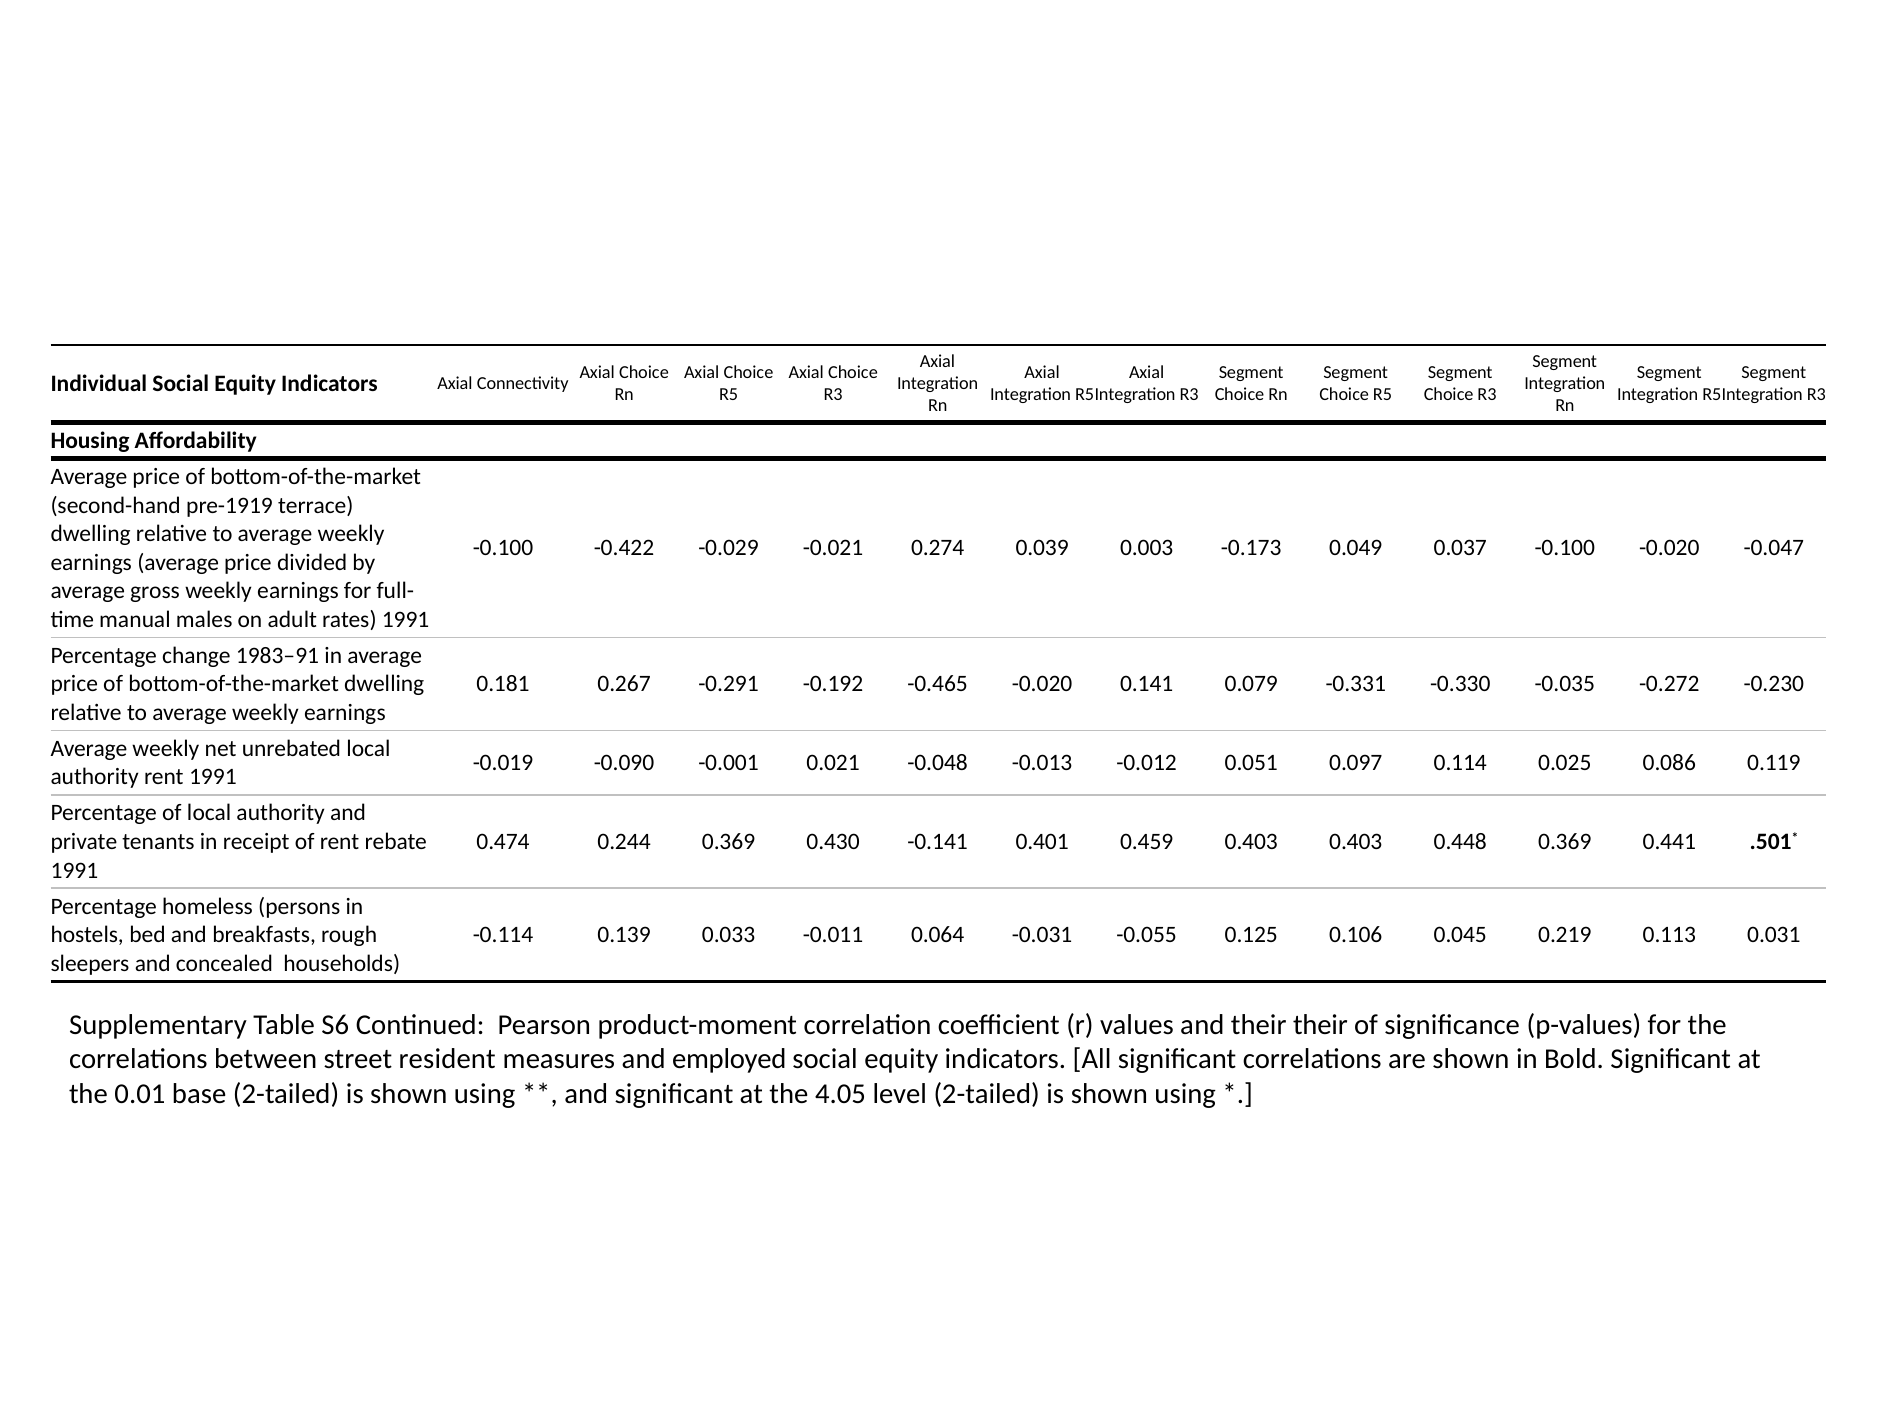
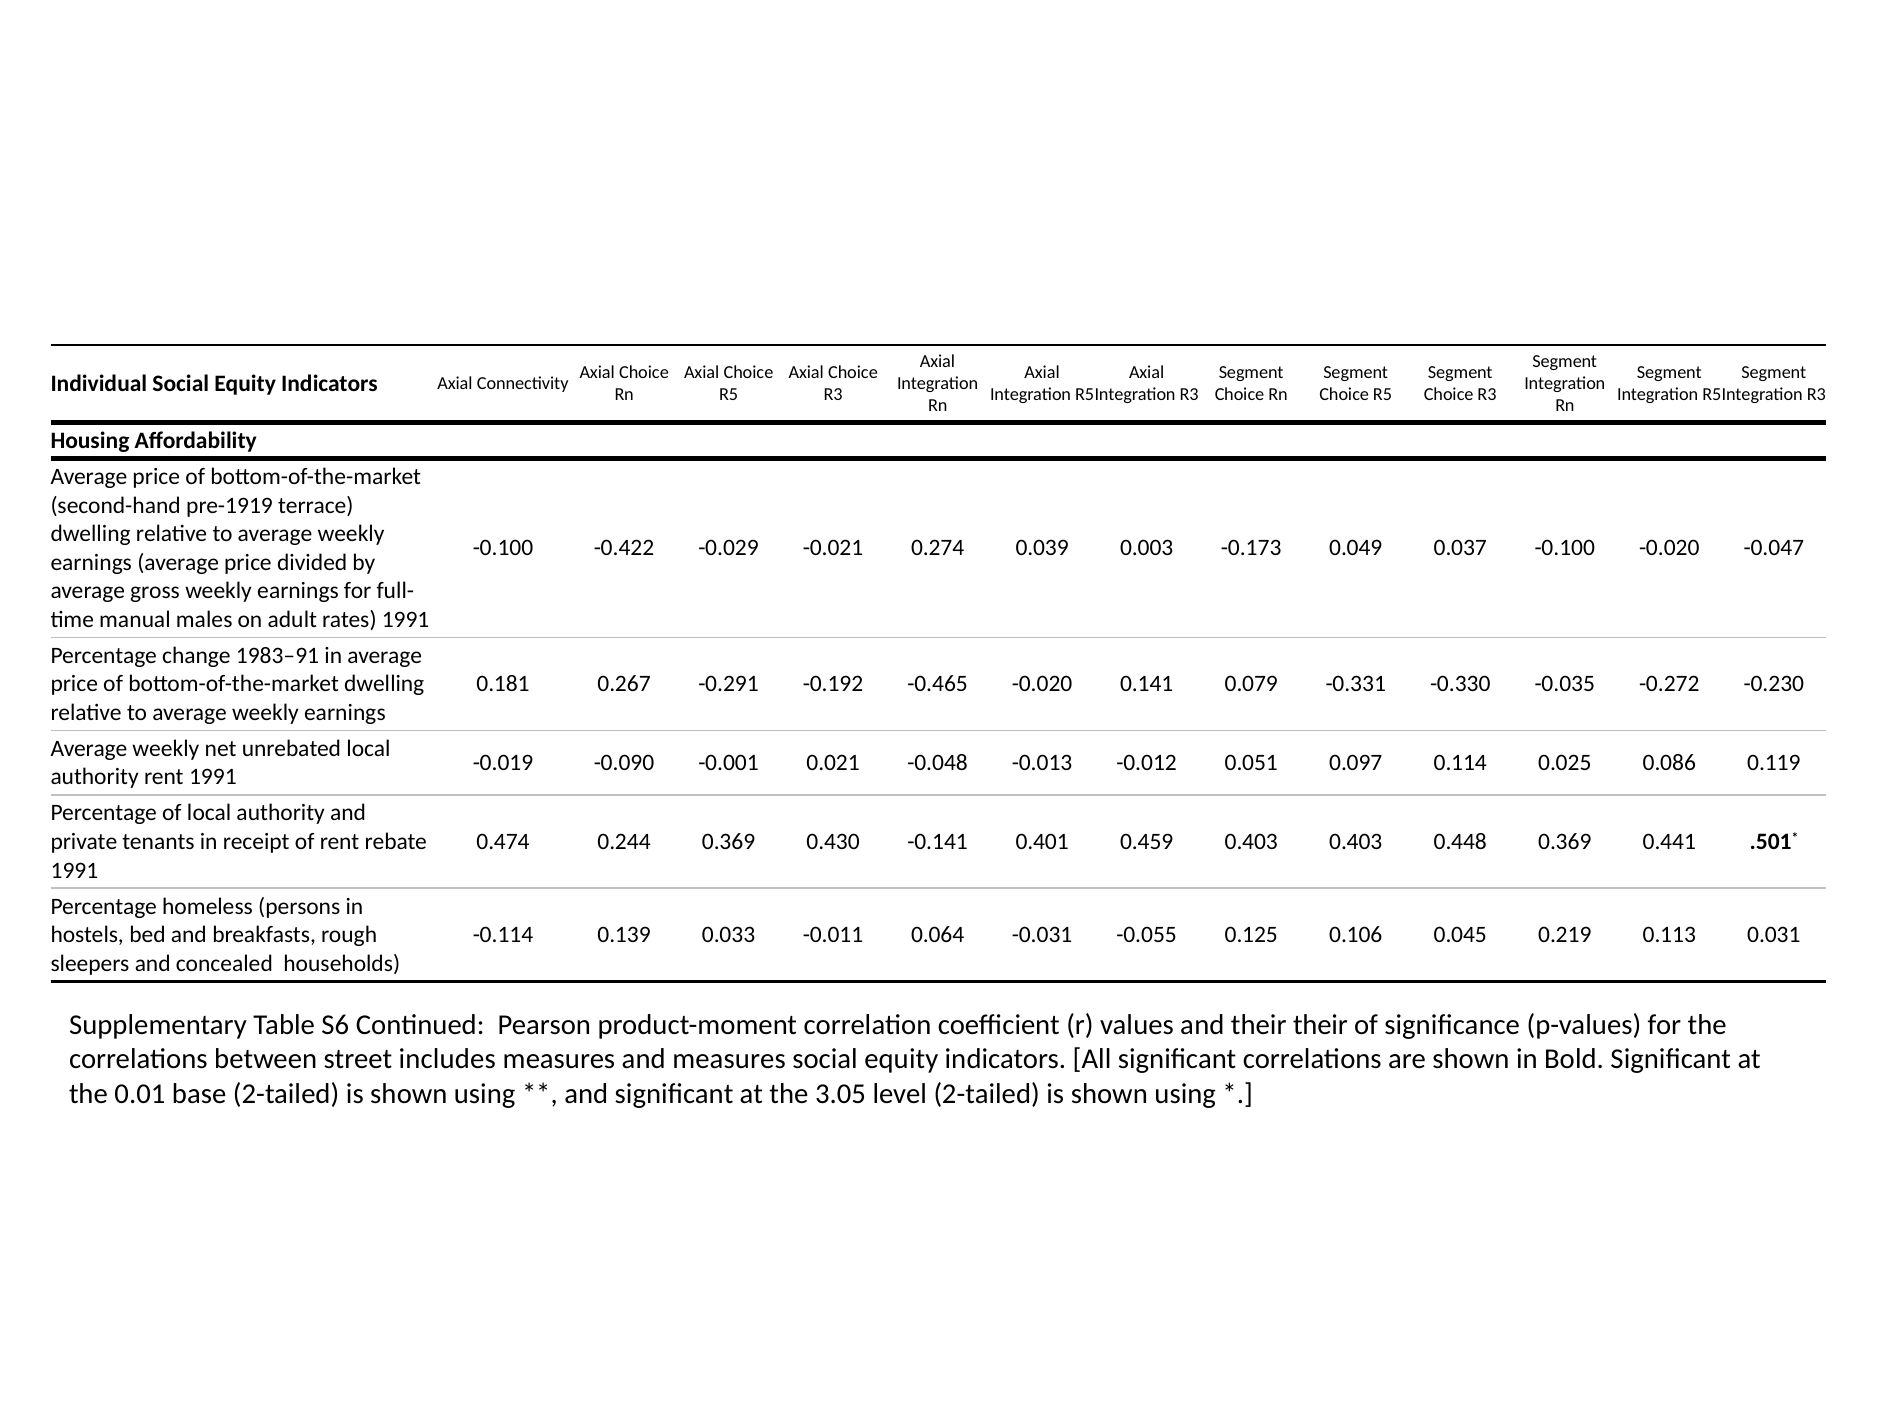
resident: resident -> includes (447, 1059)
and employed: employed -> measures (729, 1059)
4.05: 4.05 -> 3.05 (840, 1094)
